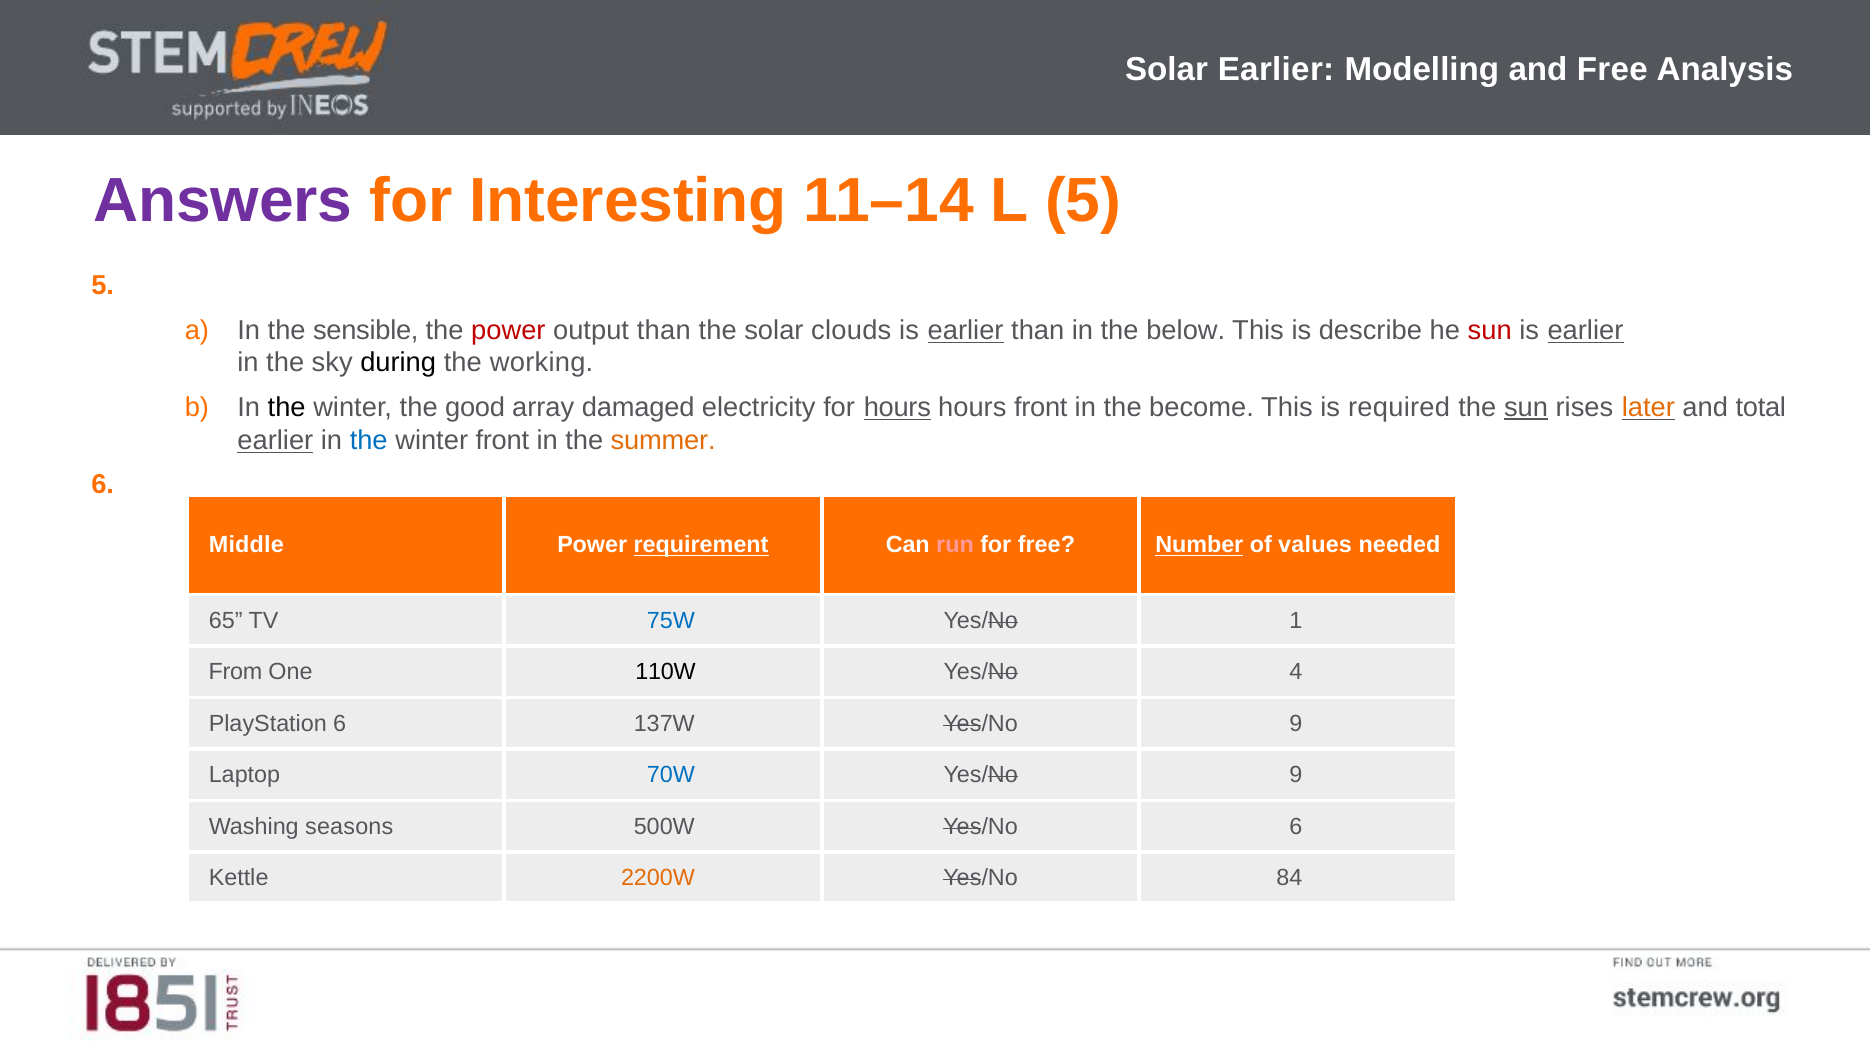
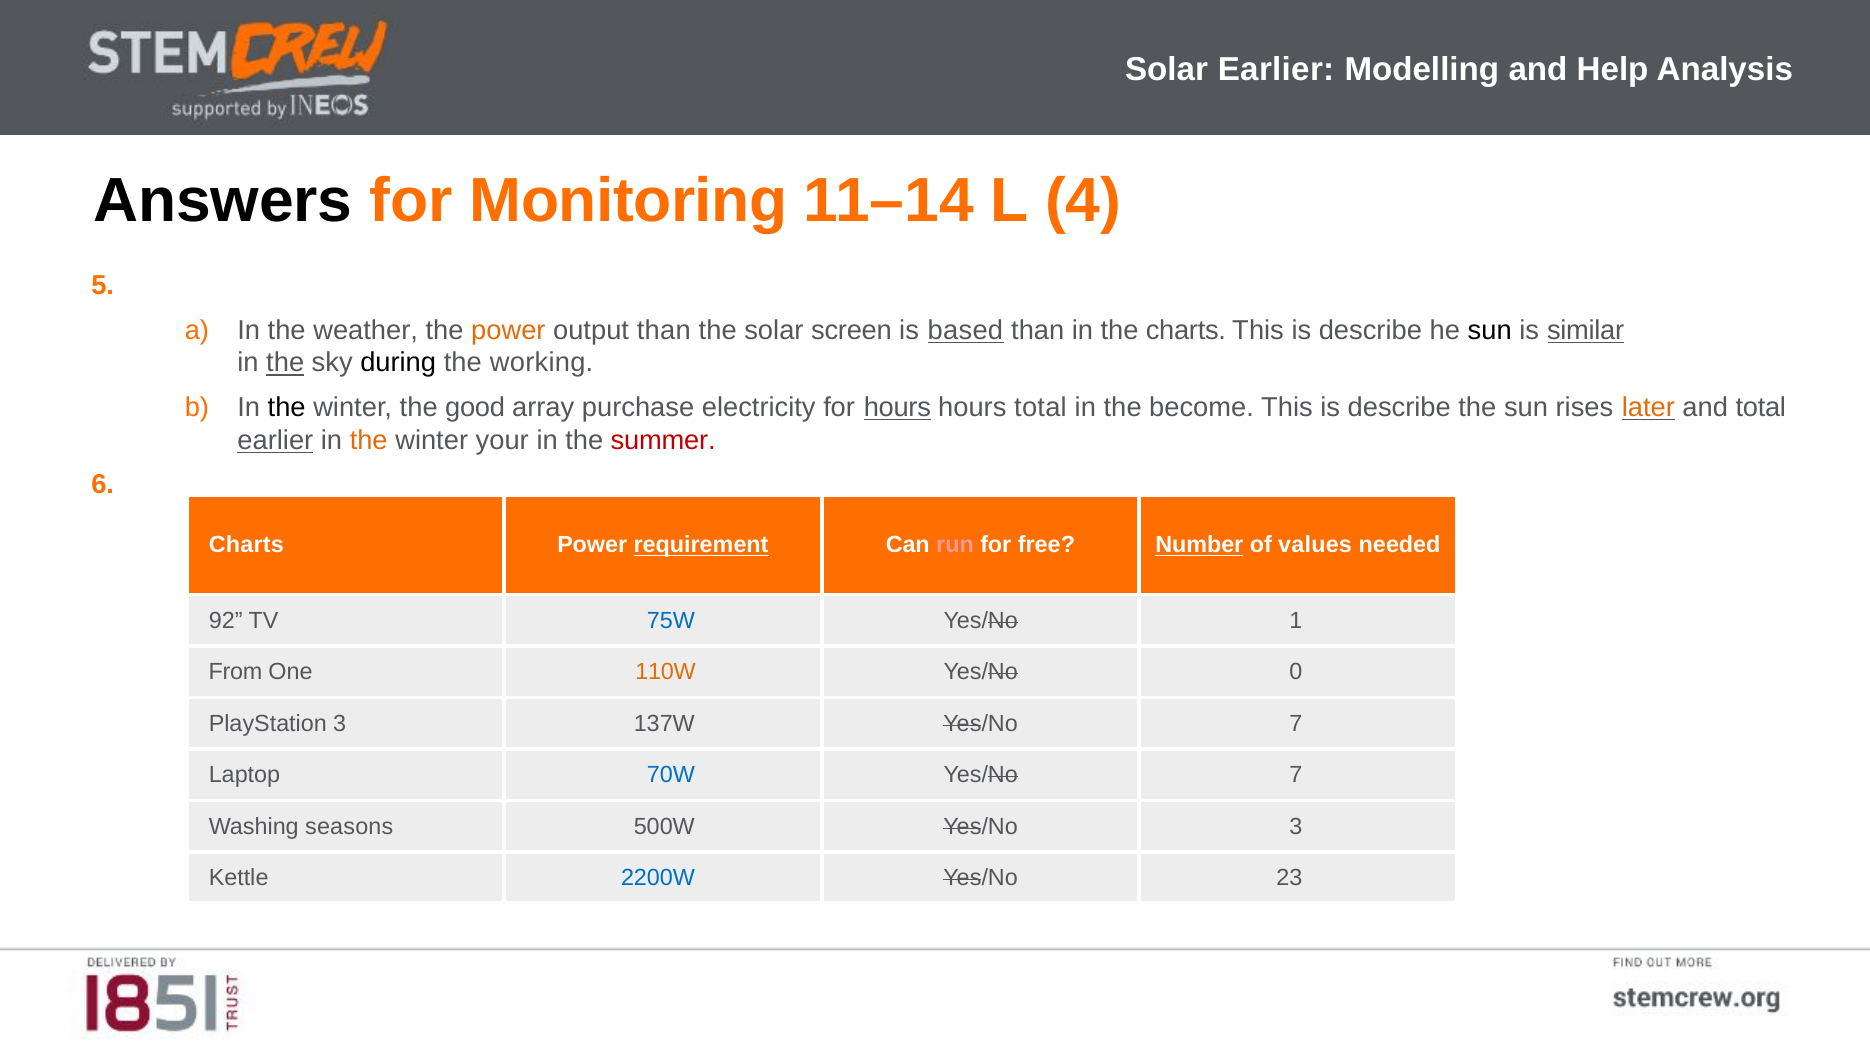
and Free: Free -> Help (1613, 70)
Answers colour: purple -> black (223, 200)
Interesting: Interesting -> Monitoring (628, 200)
L 5: 5 -> 4 (1083, 200)
sensible: sensible -> weather (366, 330)
power colour: red -> orange (508, 330)
clouds: clouds -> screen (852, 330)
earlier: earlier -> based (965, 330)
the below: below -> charts (1186, 330)
sun colour: red -> black (1490, 330)
earlier: earlier -> similar (1586, 330)
the underline: none -> present (285, 363)
damaged: damaged -> purchase (638, 407)
hours front: front -> total (1040, 407)
required: required -> describe (1399, 407)
sun underline: present -> none (1526, 407)
the colour: blue -> orange (369, 440)
winter front: front -> your (502, 440)
summer colour: orange -> red (663, 440)
Middle: Middle -> Charts (246, 545)
65: 65 -> 92 (226, 621)
110W colour: black -> orange (665, 672)
4: 4 -> 0 (1296, 672)
PlayStation 6: 6 -> 3 (340, 724)
137W Yes/No 9: 9 -> 7 (1296, 724)
9: 9 -> 7 (1296, 775)
Yes/No 6: 6 -> 3 (1296, 827)
2200W colour: orange -> blue (658, 878)
84: 84 -> 23 (1289, 878)
